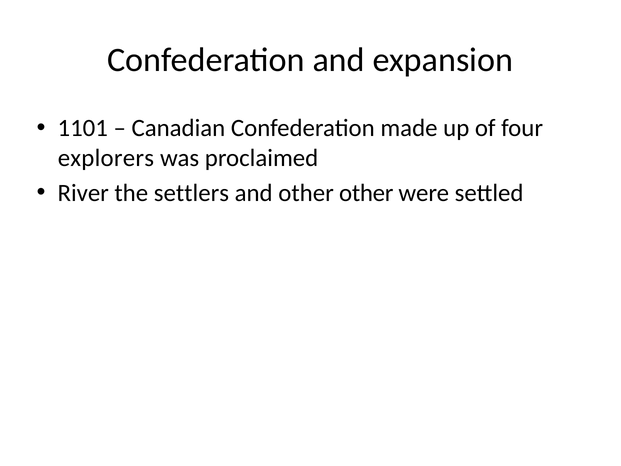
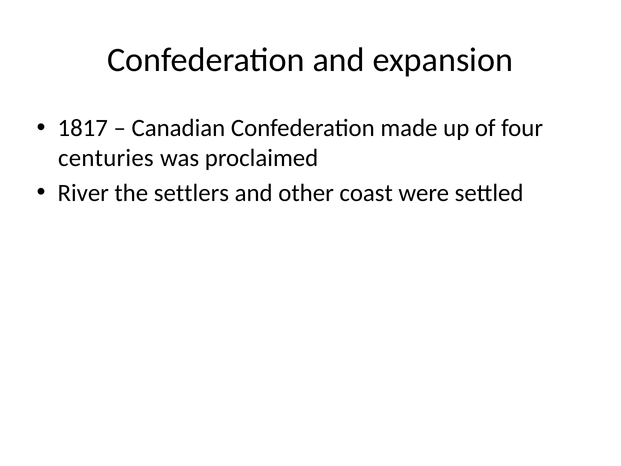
1101: 1101 -> 1817 (83, 128)
explorers: explorers -> centuries (106, 158)
other other: other -> coast (366, 193)
